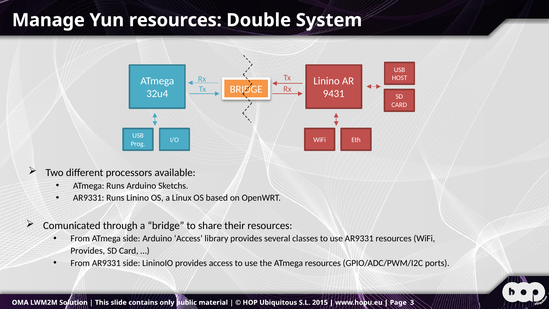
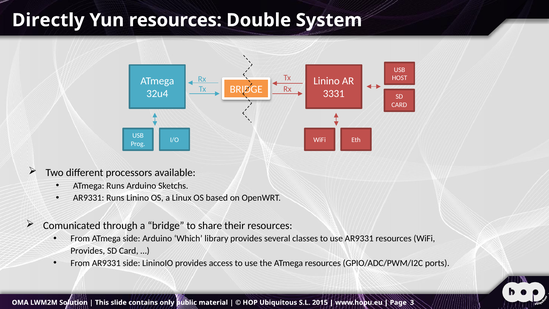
Manage: Manage -> Directly (48, 20)
9431: 9431 -> 3331 (334, 94)
Arduino Access: Access -> Which (188, 238)
